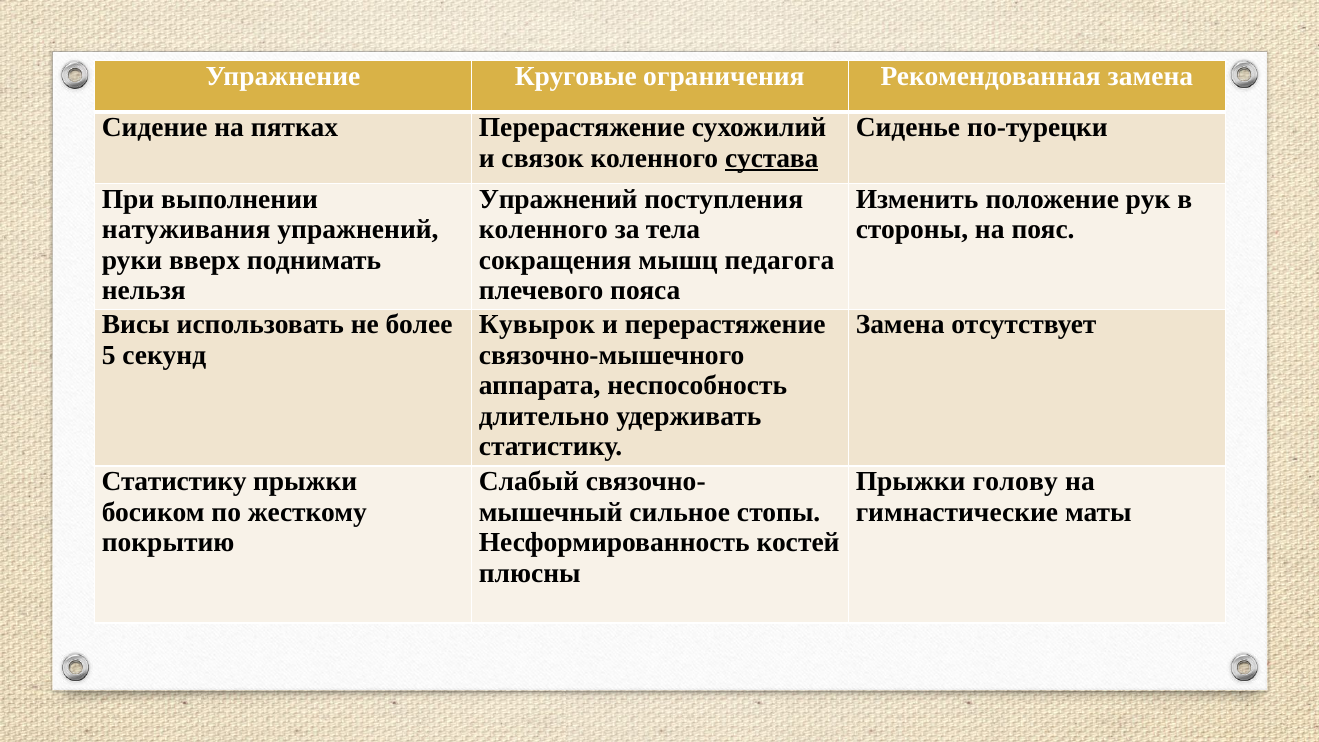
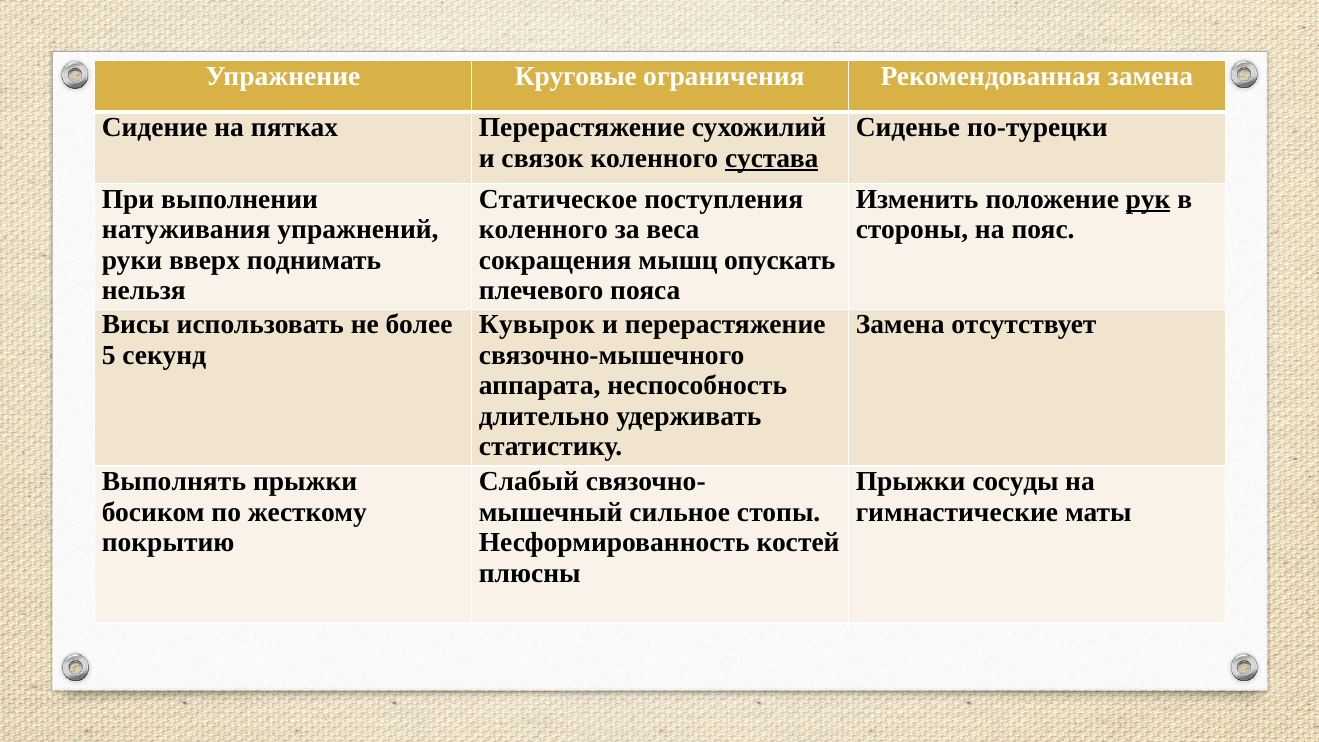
Упражнений: Упражнений -> Статическое (558, 199)
рук underline: none -> present (1148, 199)
тела: тела -> веса (673, 230)
педагога: педагога -> опускать (780, 260)
Статистику: Статистику -> Выполнять (174, 481)
голову: голову -> сосуды (1015, 481)
